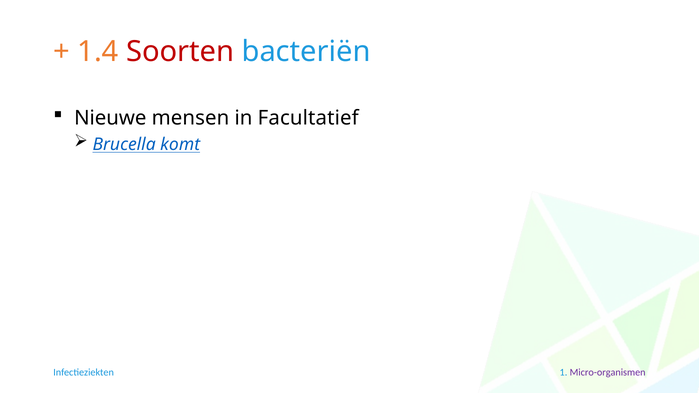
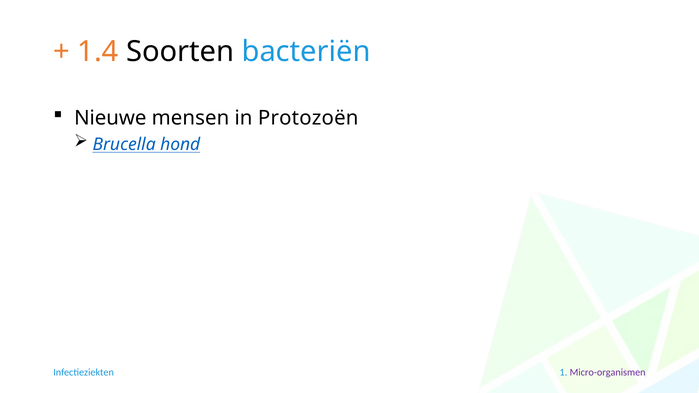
Soorten colour: red -> black (180, 52)
Facultatief: Facultatief -> Protozoën (308, 118)
komt: komt -> hond (180, 144)
